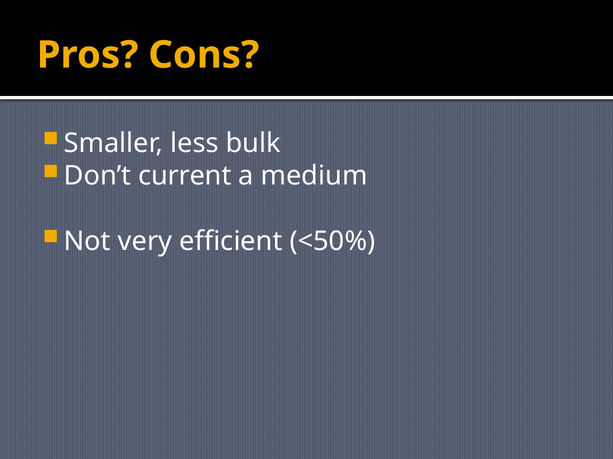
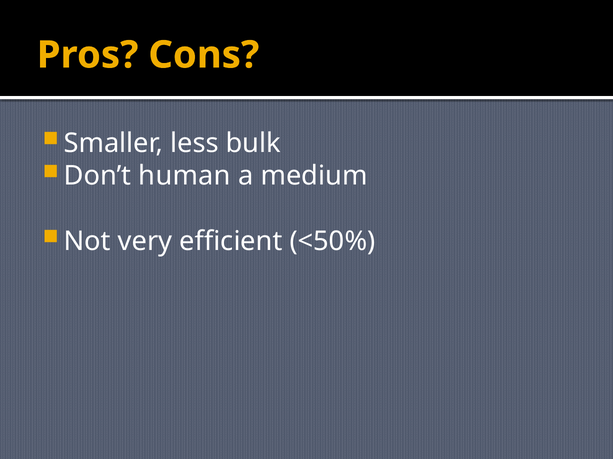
current: current -> human (185, 176)
